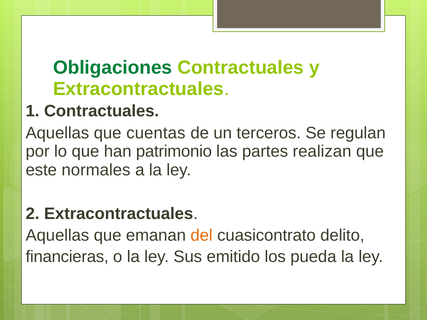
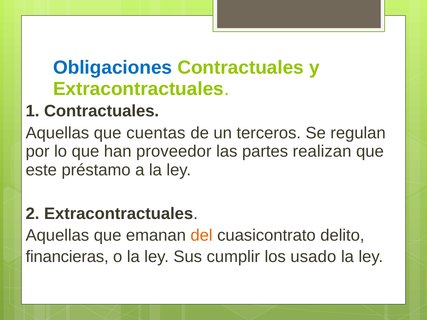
Obligaciones colour: green -> blue (113, 68)
patrimonio: patrimonio -> proveedor (174, 152)
normales: normales -> préstamo (96, 170)
emitido: emitido -> cumplir (233, 257)
pueda: pueda -> usado (313, 257)
